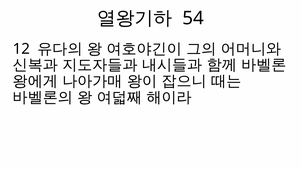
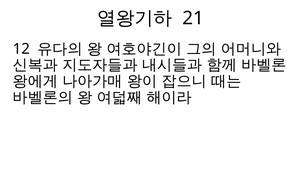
54: 54 -> 21 (193, 18)
